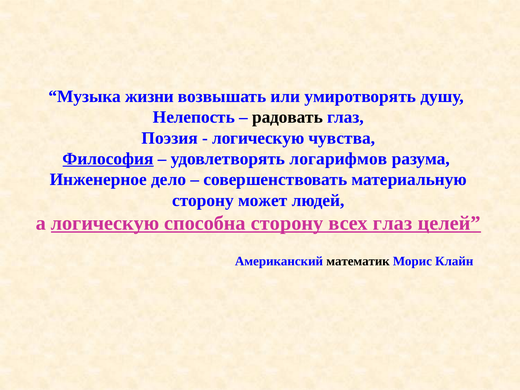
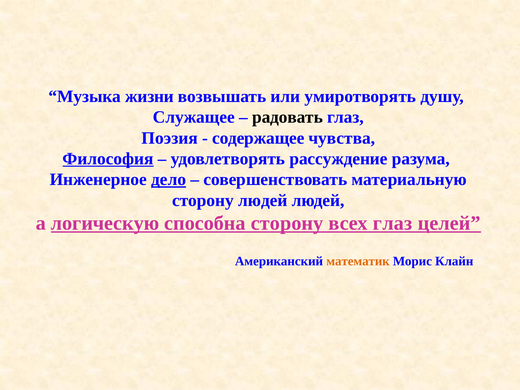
Нелепость: Нелепость -> Служащее (194, 117)
логическую: логическую -> содержащее (258, 138)
логарифмов: логарифмов -> рассуждение (339, 159)
дело underline: none -> present (169, 180)
сторону может: может -> людей (263, 200)
математик colour: black -> orange (358, 261)
